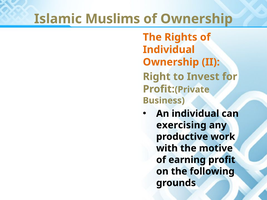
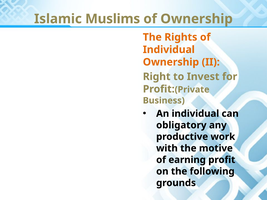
exercising: exercising -> obligatory (181, 125)
